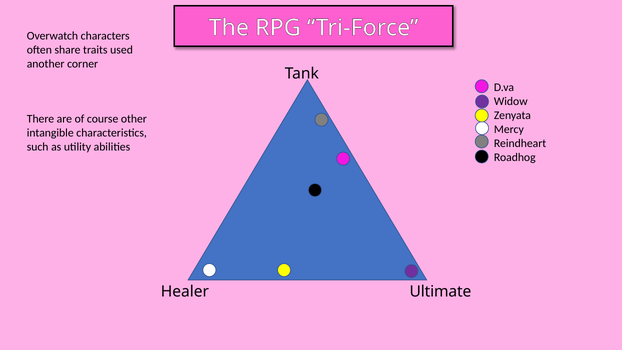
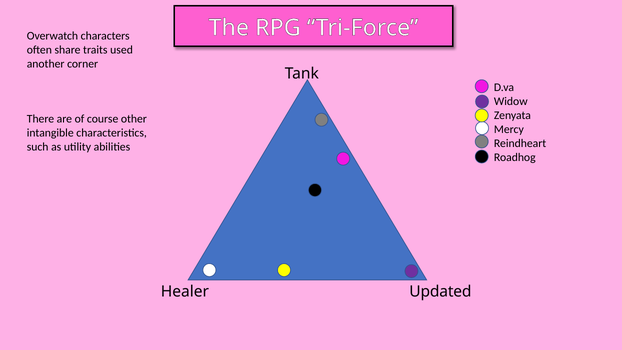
Ultimate: Ultimate -> Updated (440, 292)
